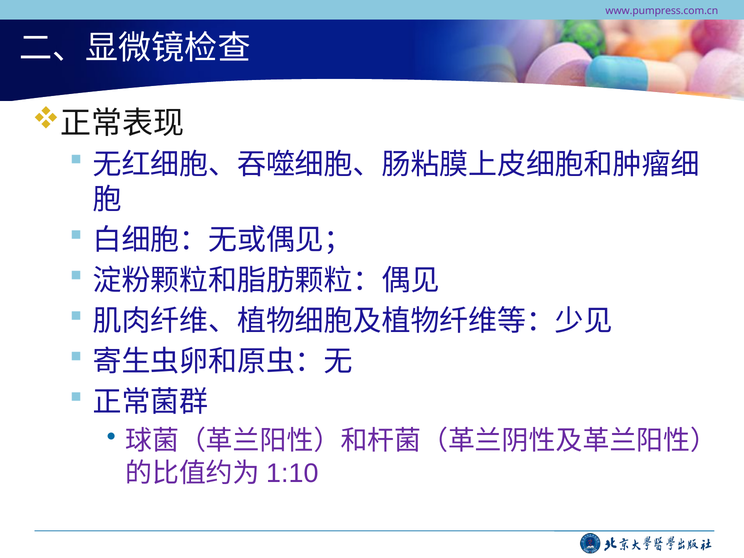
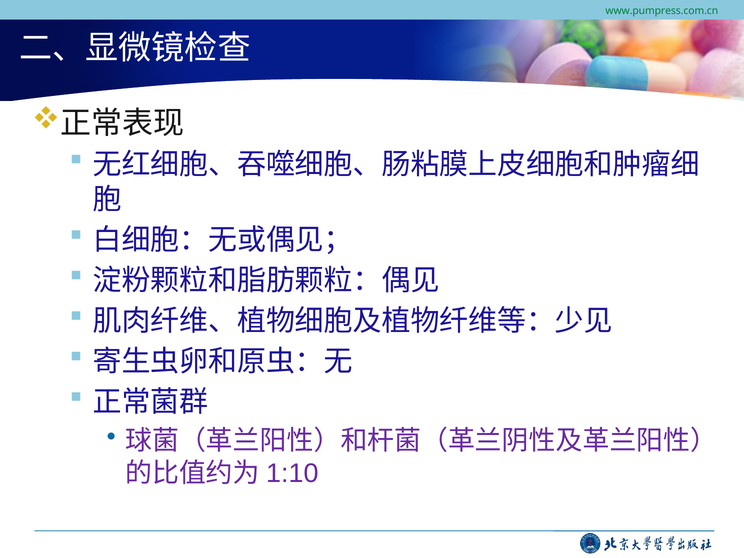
www.pumpress.com.cn colour: purple -> green (662, 11)
